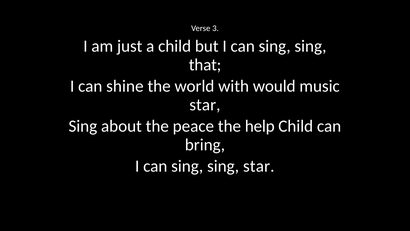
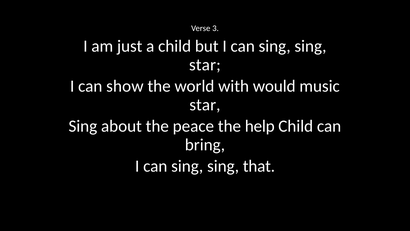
that: that -> star (205, 65)
shine: shine -> show (125, 86)
sing star: star -> that (259, 166)
